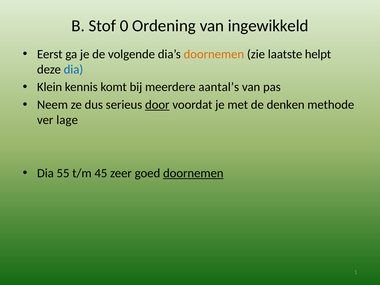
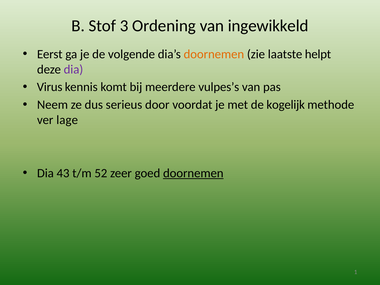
0: 0 -> 3 (124, 26)
dia colour: blue -> purple (73, 69)
Klein: Klein -> Virus (50, 87)
aantal’s: aantal’s -> vulpes’s (219, 87)
door underline: present -> none (157, 105)
denken: denken -> kogelijk (286, 105)
55: 55 -> 43 (63, 173)
45: 45 -> 52 (101, 173)
